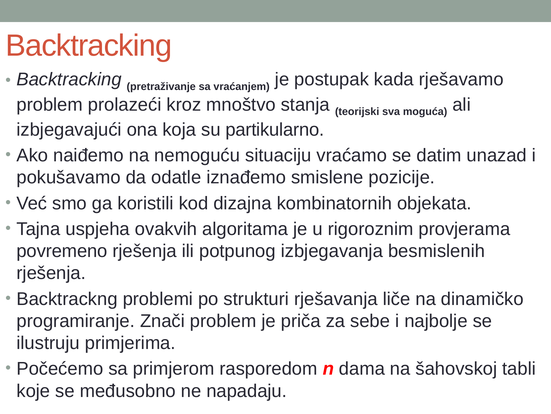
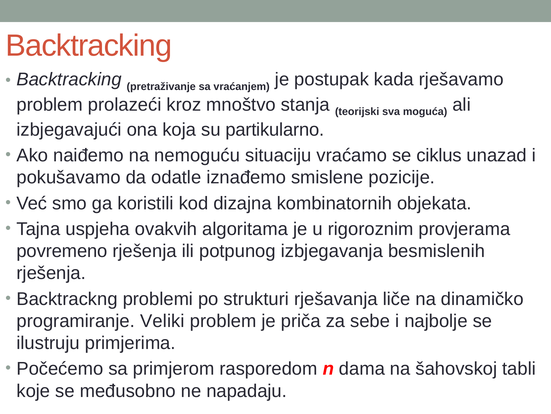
datim: datim -> ciklus (439, 155)
Znači: Znači -> Veliki (162, 320)
